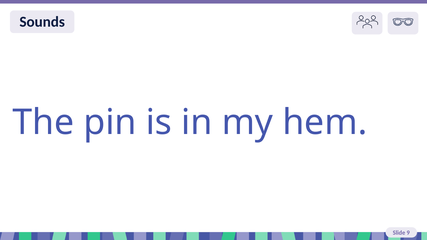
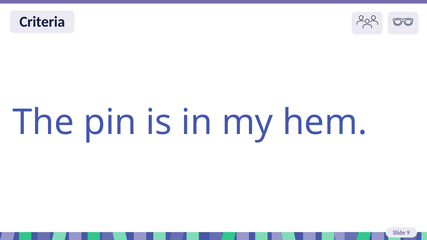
Sounds: Sounds -> Criteria (42, 22)
